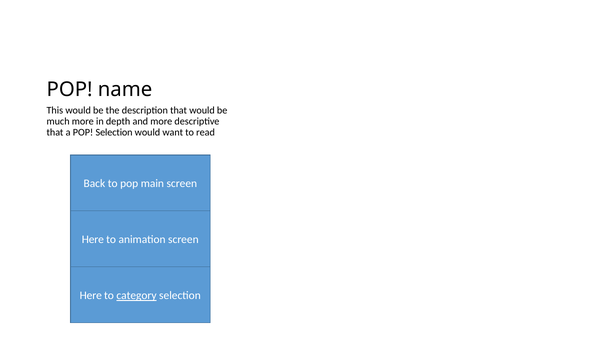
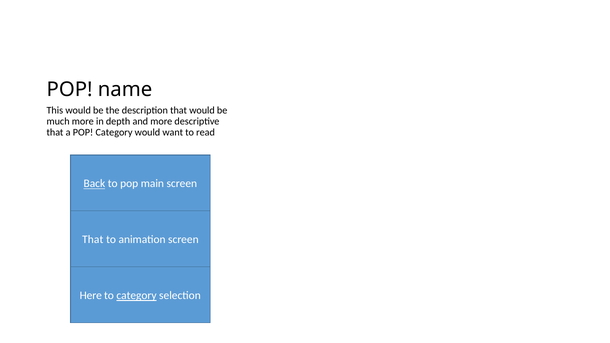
POP Selection: Selection -> Category (114, 133)
Back underline: none -> present (94, 184)
Here: Here -> That (93, 240)
